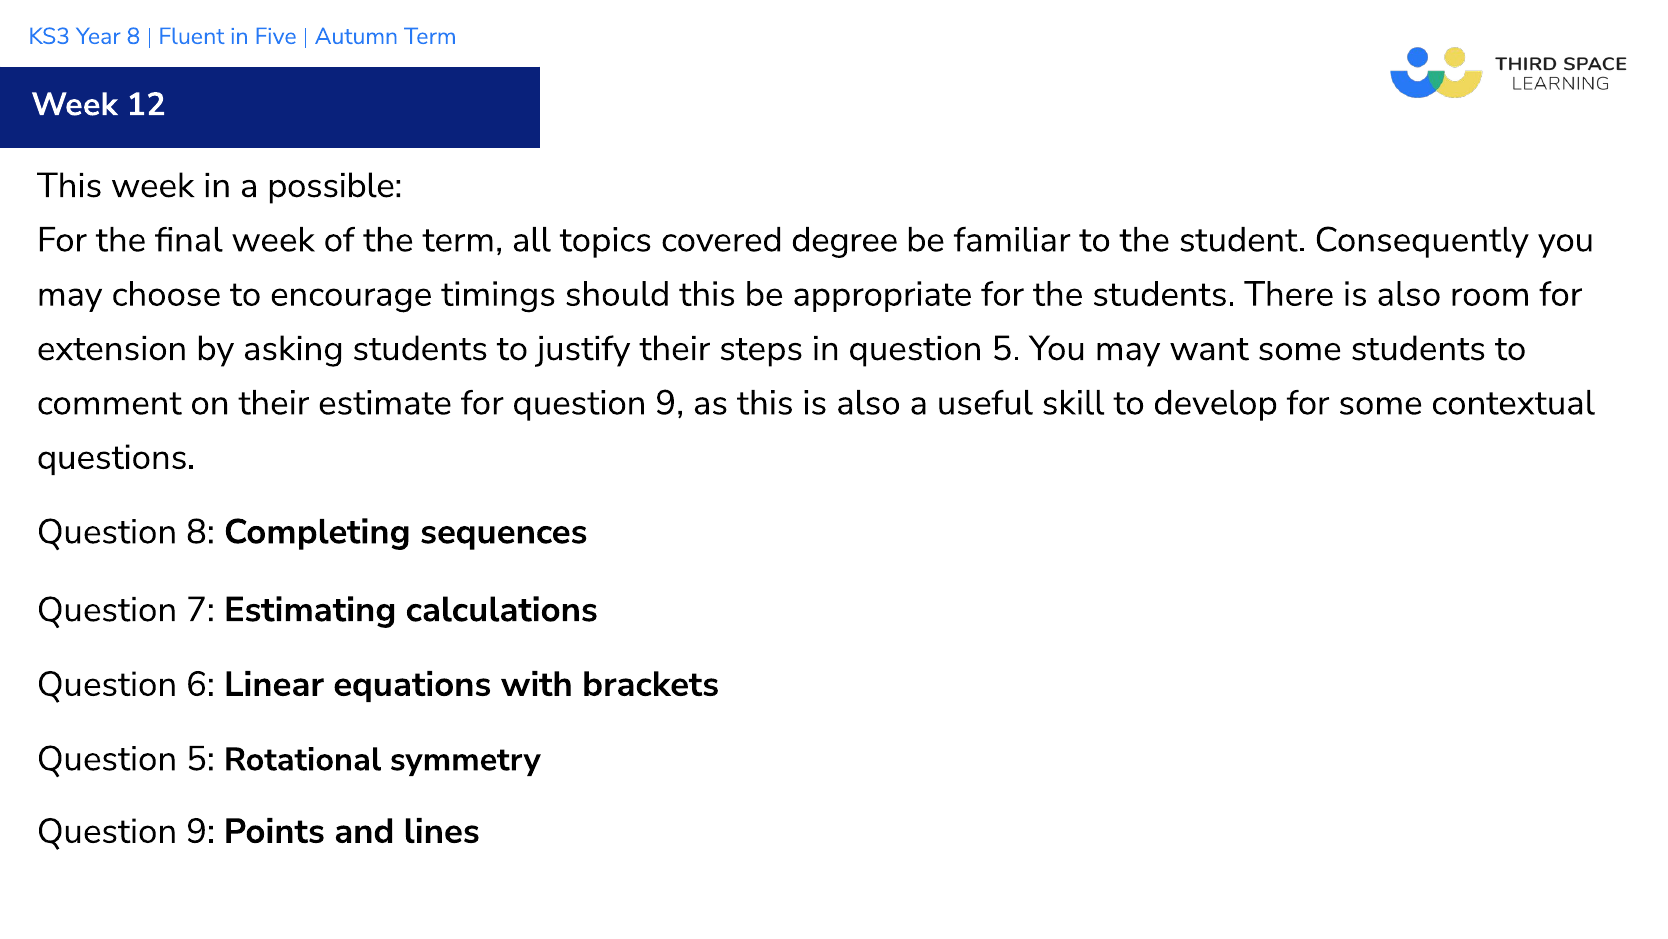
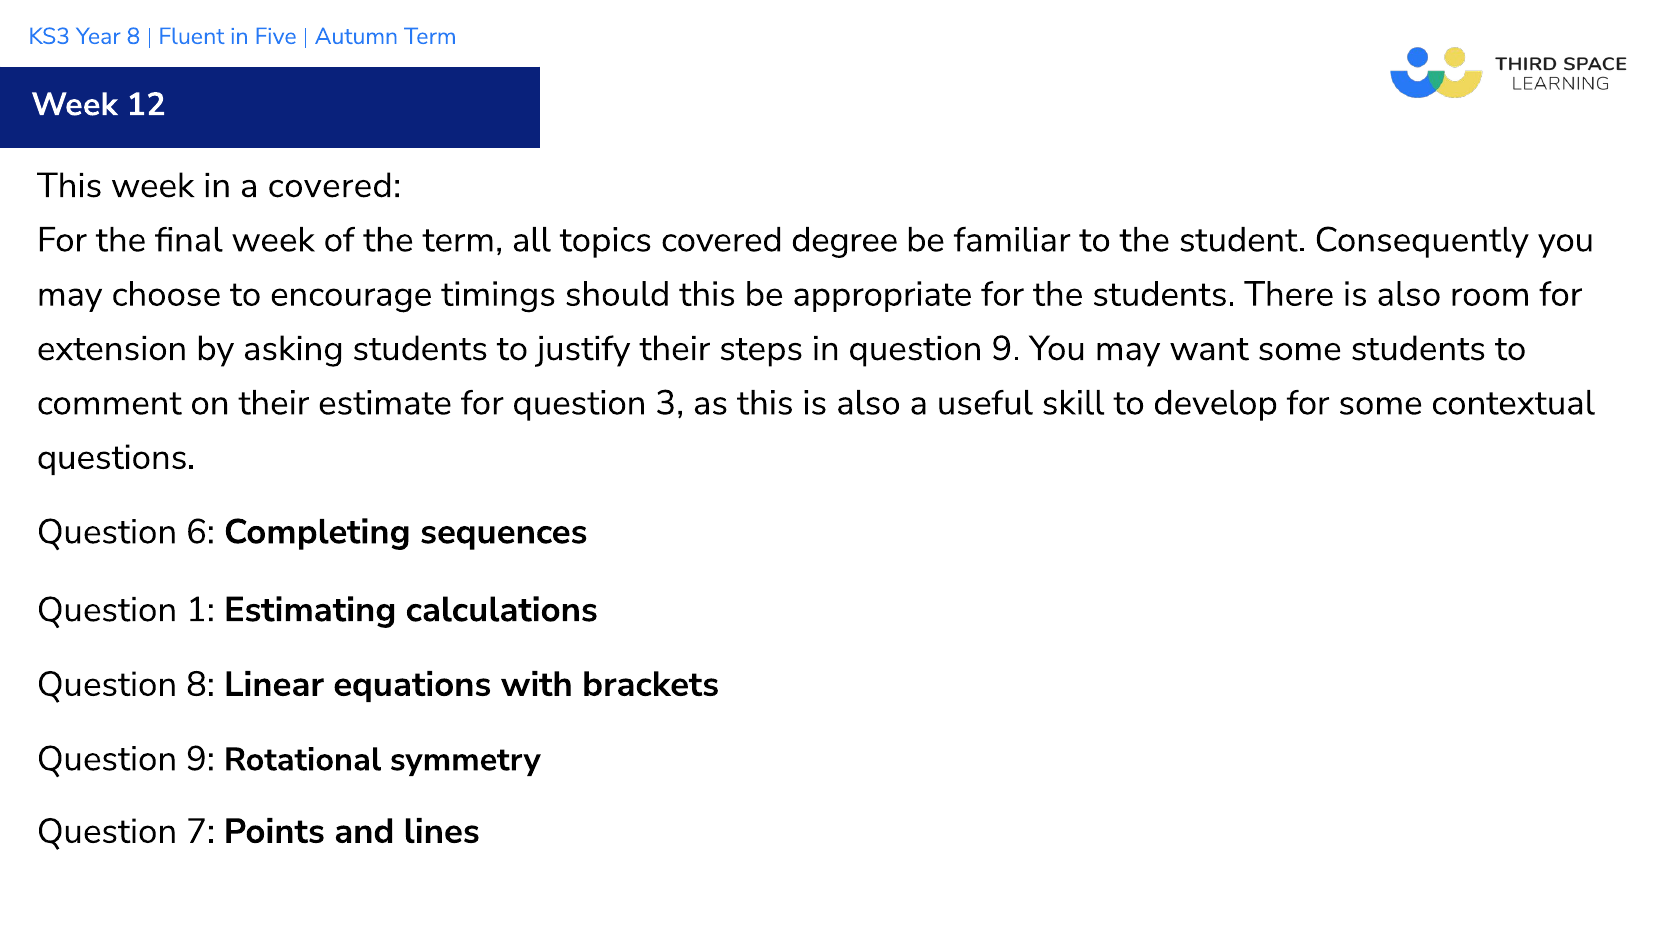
a possible: possible -> covered (334, 185)
in question 5: 5 -> 9 (1006, 348)
for question 9: 9 -> 3 (670, 403)
Question 8: 8 -> 6 (200, 531)
7: 7 -> 1 (200, 609)
Question 6: 6 -> 8 (200, 684)
5: 5 -> 9 (200, 758)
9: 9 -> 7 (201, 831)
